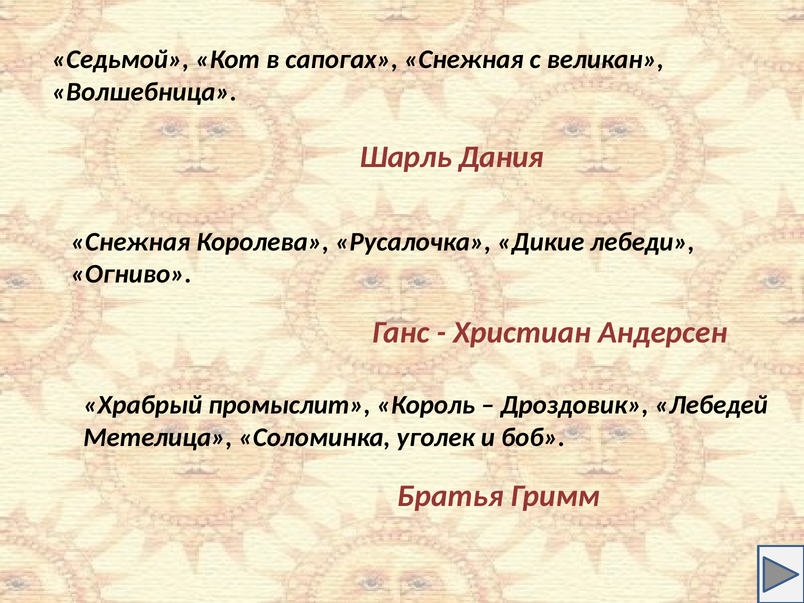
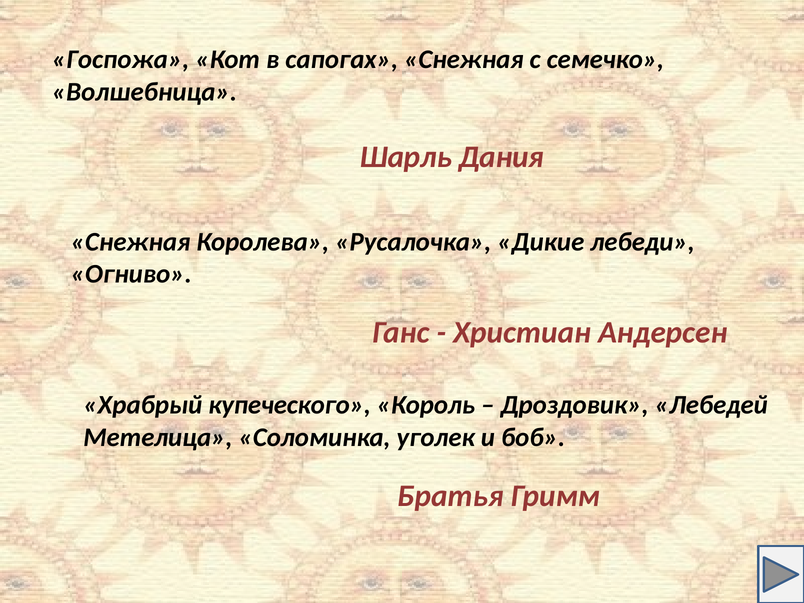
Седьмой: Седьмой -> Госпожа (121, 60)
великан: великан -> семечко (605, 60)
промыслит: промыслит -> купеческого (290, 405)
